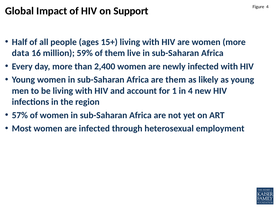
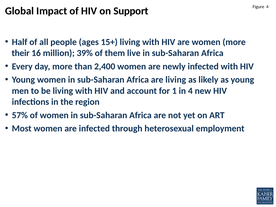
data: data -> their (21, 53)
59%: 59% -> 39% (85, 53)
are them: them -> living (176, 80)
